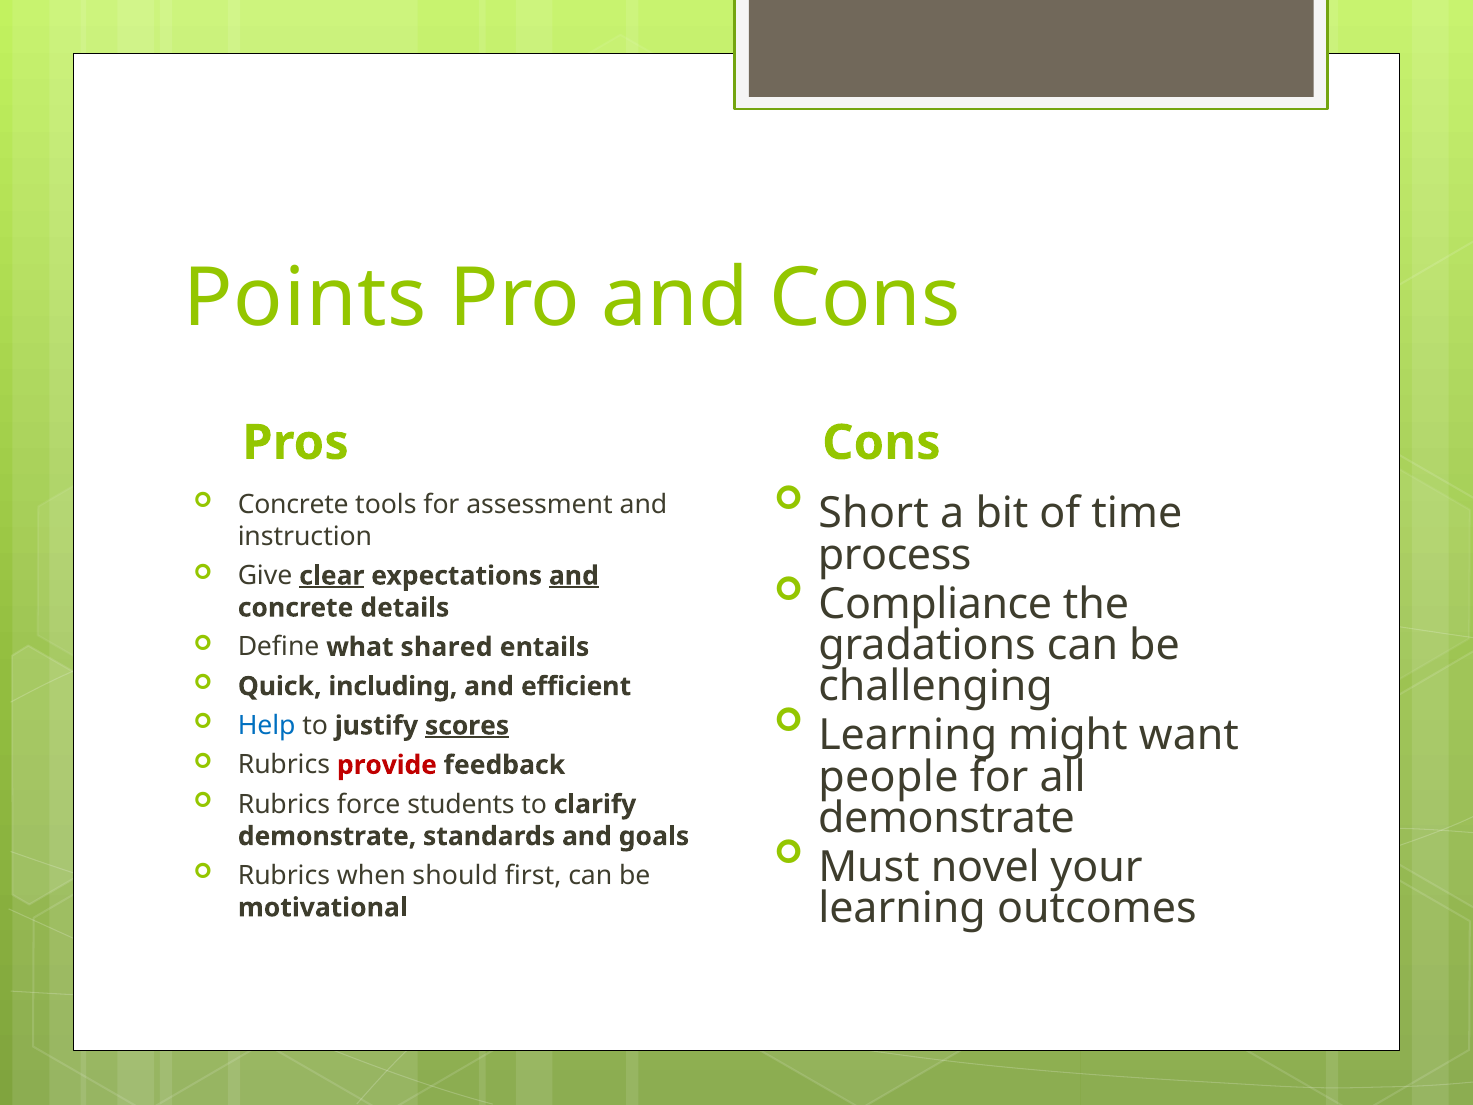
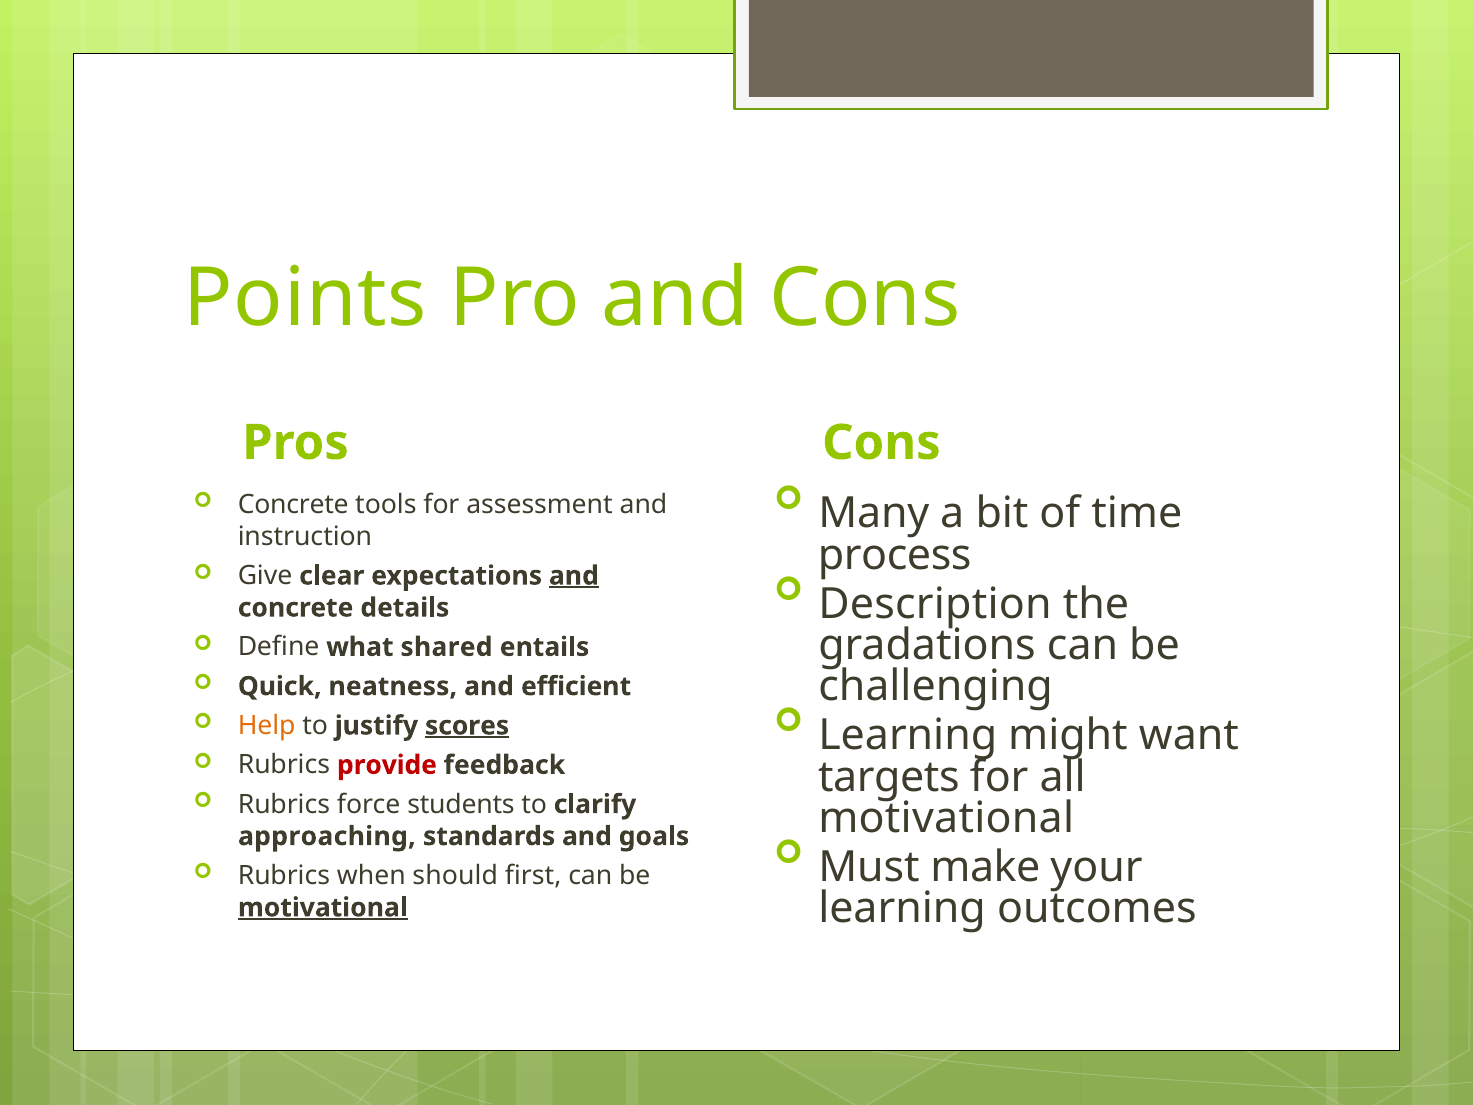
Short: Short -> Many (874, 514)
clear underline: present -> none (332, 576)
Compliance: Compliance -> Description (935, 604)
including: including -> neatness (393, 686)
Help colour: blue -> orange (267, 726)
people: people -> targets (889, 777)
demonstrate: demonstrate -> motivational (946, 818)
demonstrate: demonstrate -> approaching (327, 836)
novel: novel -> make (985, 867)
motivational underline: none -> present (323, 907)
